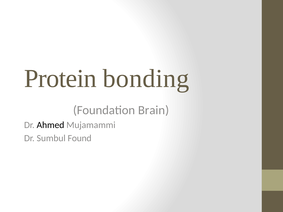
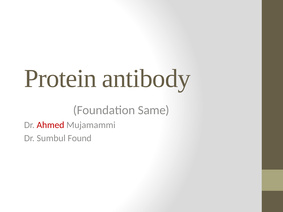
bonding: bonding -> antibody (146, 79)
Brain: Brain -> Same (154, 110)
Ahmed colour: black -> red (50, 125)
